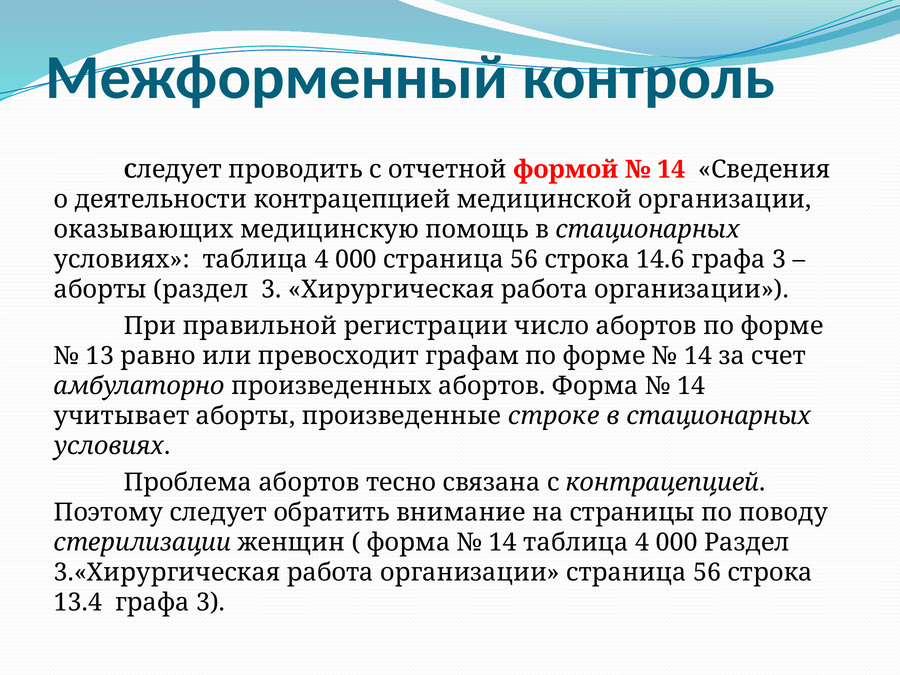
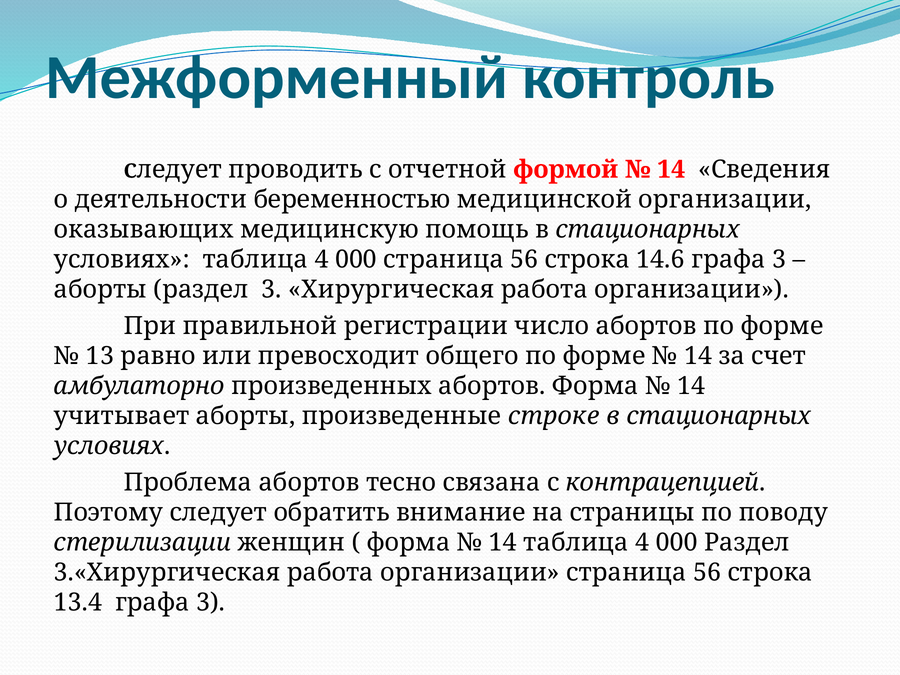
деятельности контрацепцией: контрацепцией -> беременностью (352, 199)
графам: графам -> общего (472, 356)
